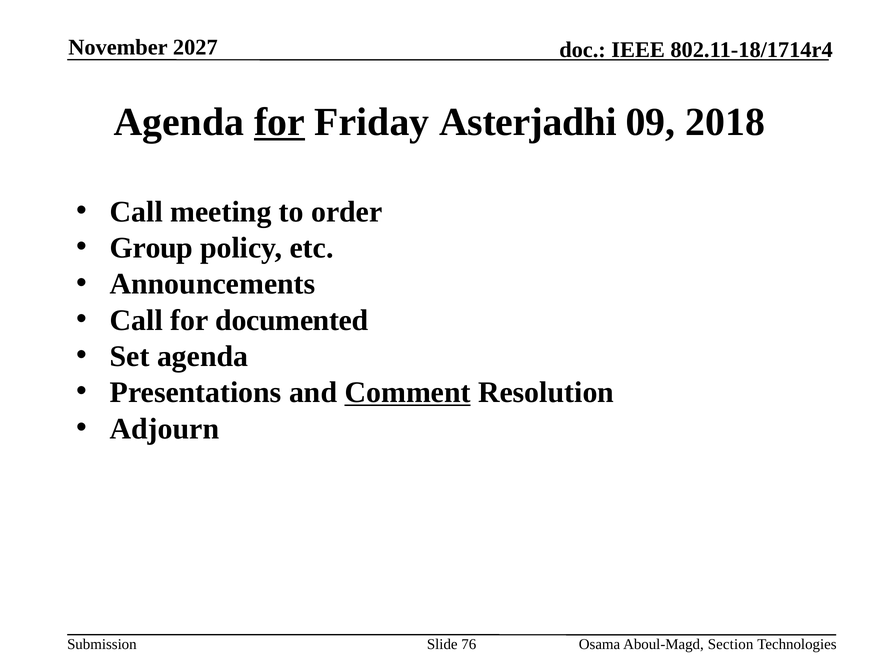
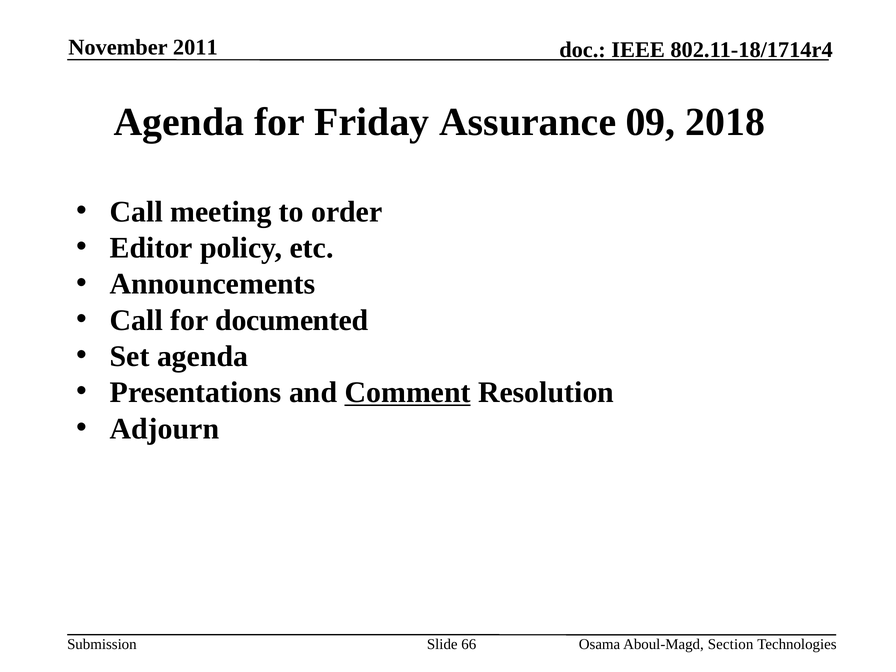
2027: 2027 -> 2011 (195, 47)
for underline: present -> none (280, 122)
Asterjadhi: Asterjadhi -> Assurance (528, 122)
Group: Group -> Editor (151, 248)
76: 76 -> 66 (469, 644)
